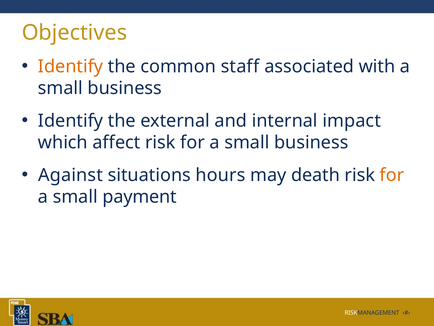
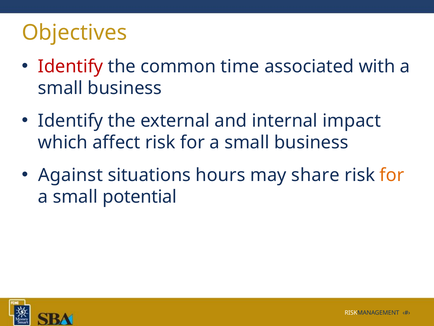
Identify colour: orange -> red (71, 66)
staff: staff -> time (240, 66)
death: death -> share (315, 175)
payment: payment -> potential (140, 197)
